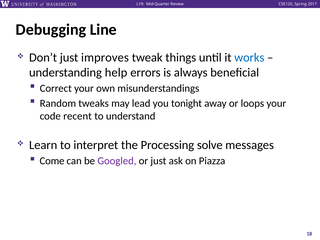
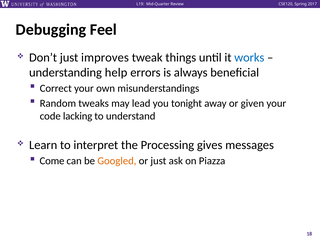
Line: Line -> Feel (103, 30)
loops: loops -> given (252, 103)
recent: recent -> lacking (78, 116)
solve: solve -> gives (210, 145)
Googled colour: purple -> orange (117, 161)
